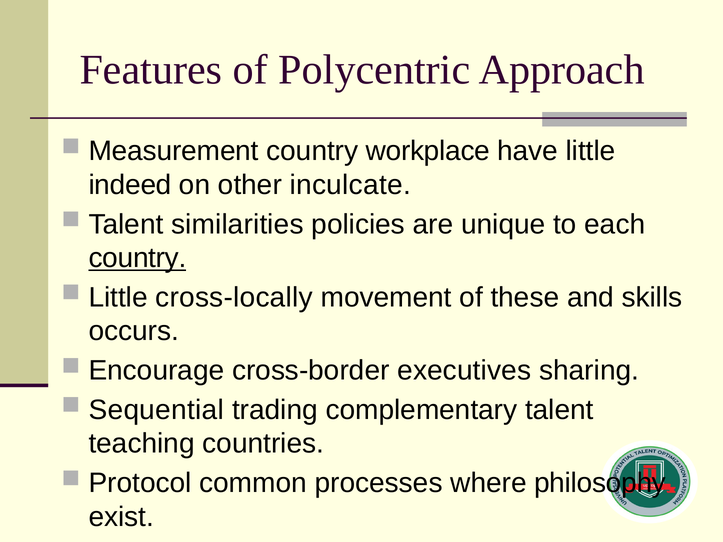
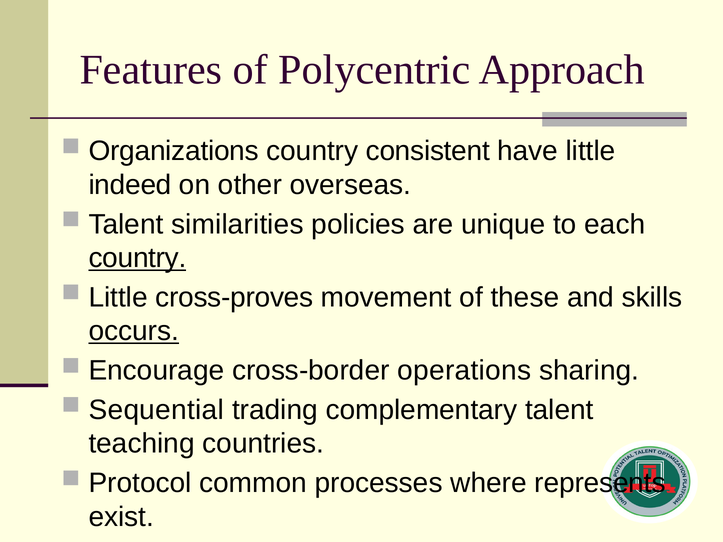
Measurement: Measurement -> Organizations (174, 151)
workplace: workplace -> consistent (428, 151)
inculcate: inculcate -> overseas (350, 185)
cross-locally: cross-locally -> cross-proves (234, 298)
occurs underline: none -> present (134, 331)
executives: executives -> operations (464, 371)
philosophy: philosophy -> represents (600, 483)
